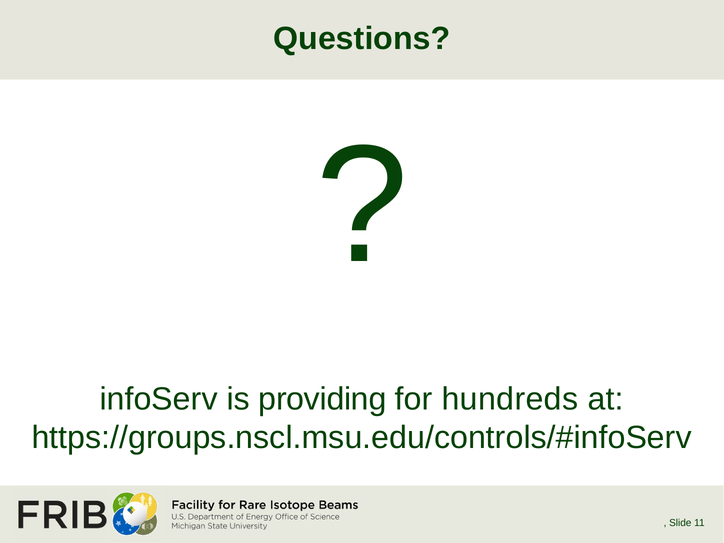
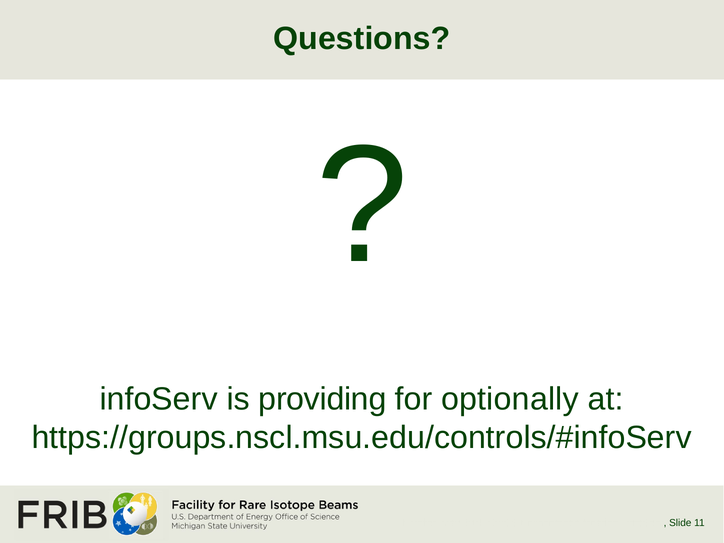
hundreds: hundreds -> optionally (510, 399)
